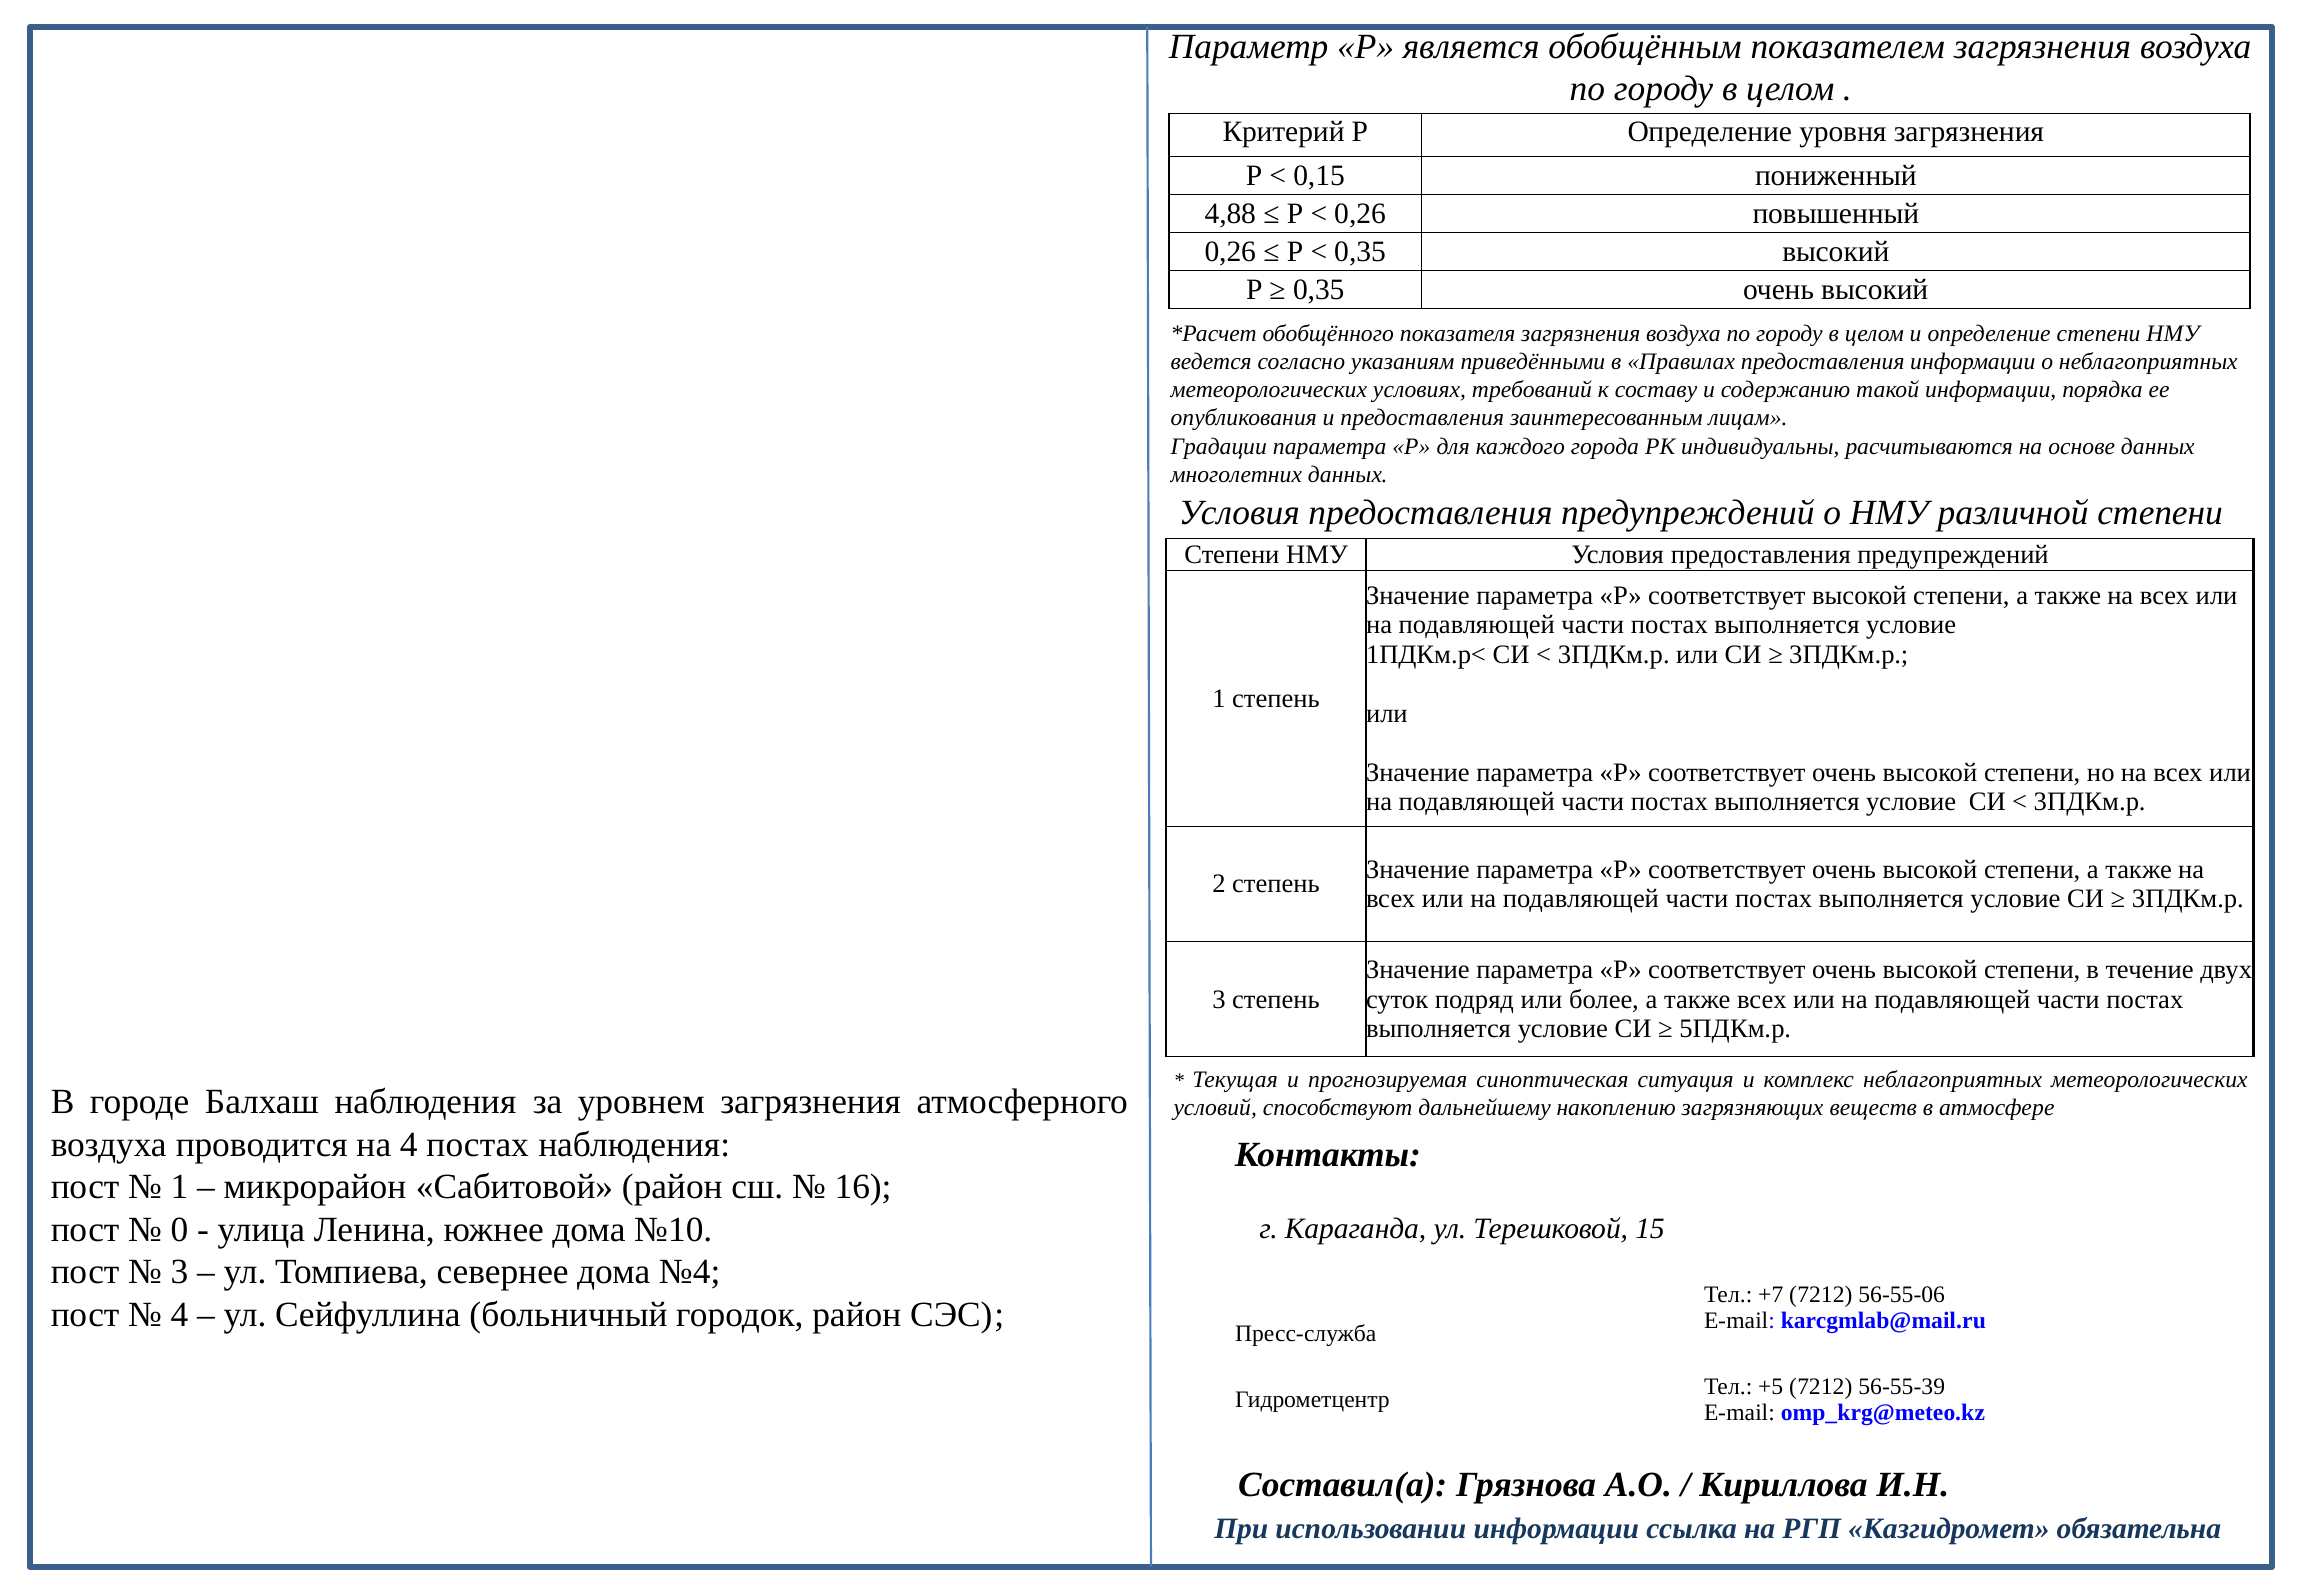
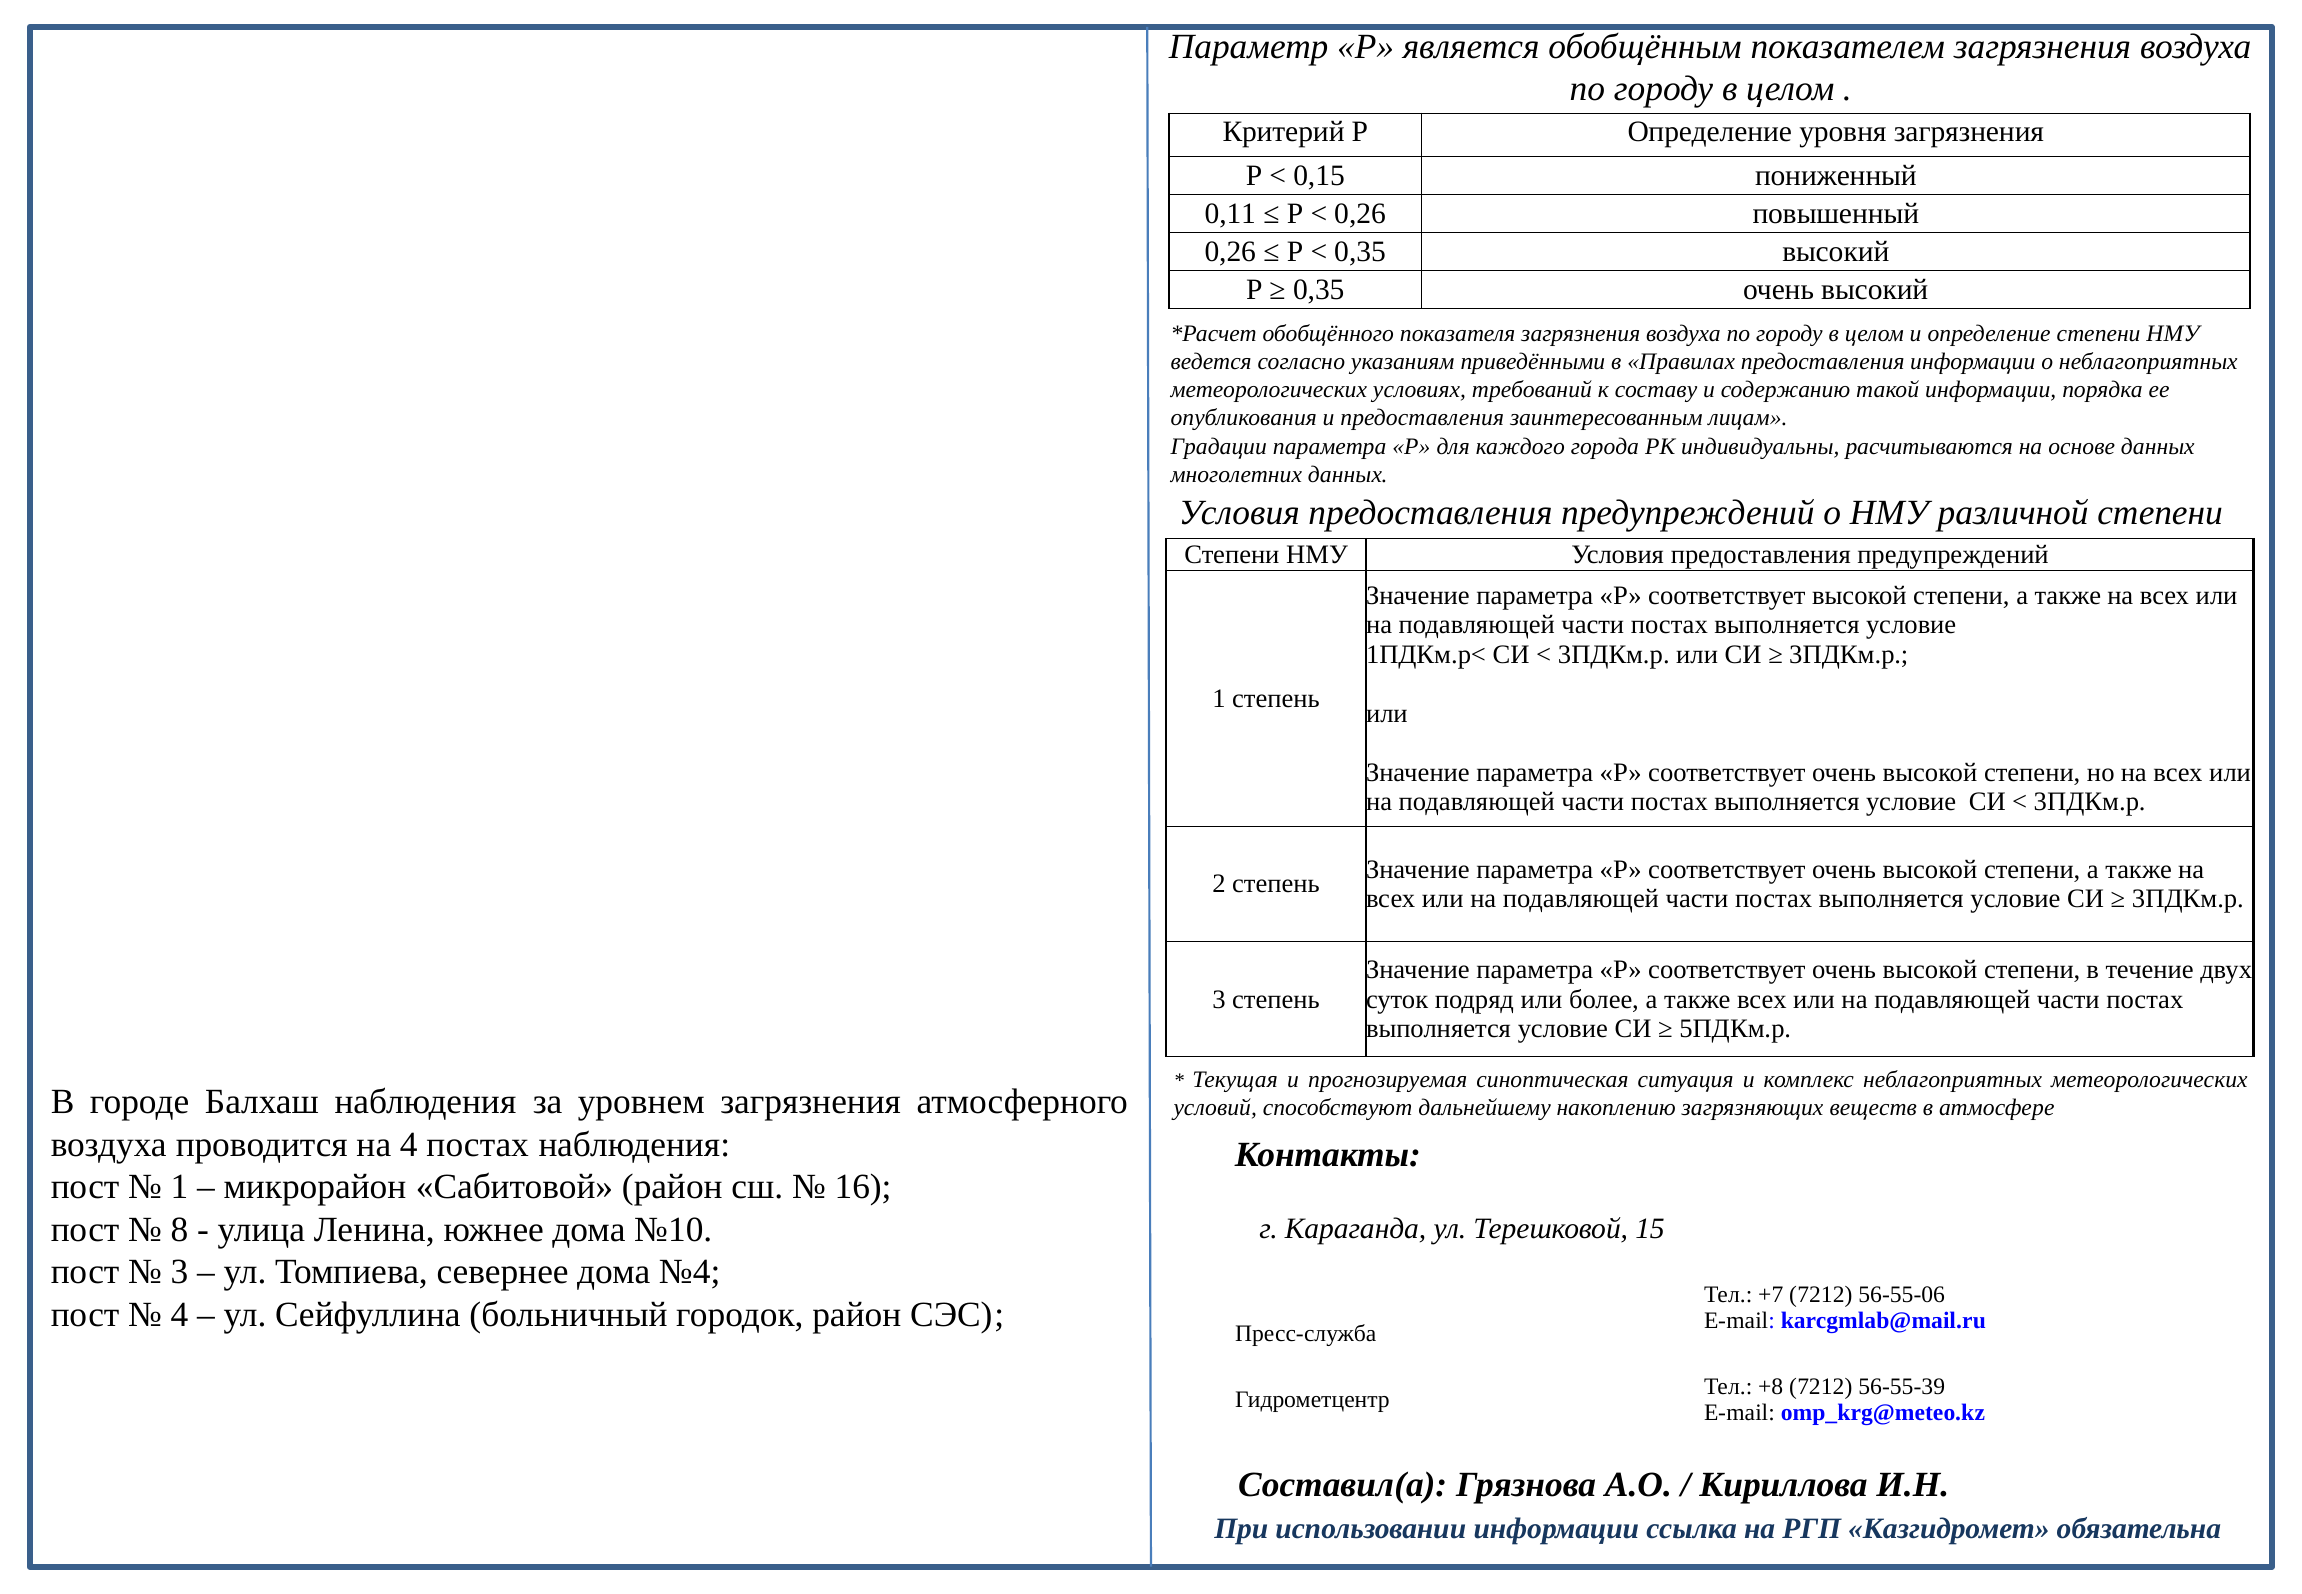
4,88: 4,88 -> 0,11 (1230, 213)
0: 0 -> 8 (179, 1229)
+5: +5 -> +8 (1771, 1386)
